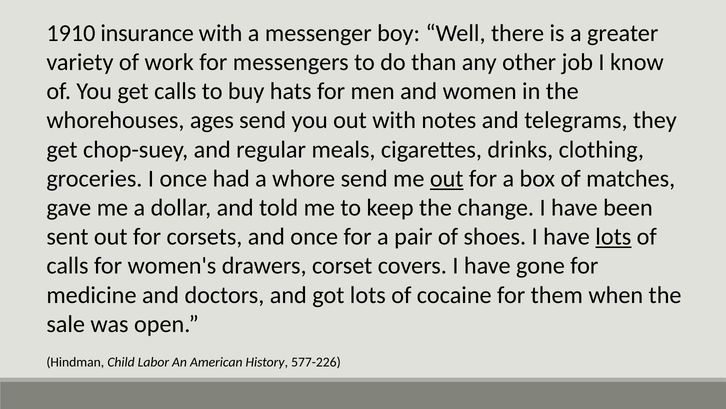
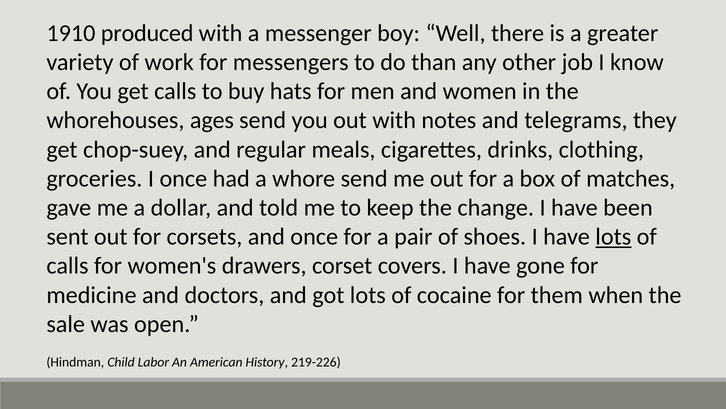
insurance: insurance -> produced (147, 33)
out underline: present -> none (447, 178)
577-226: 577-226 -> 219-226 (316, 362)
